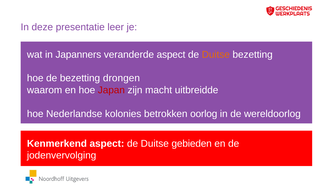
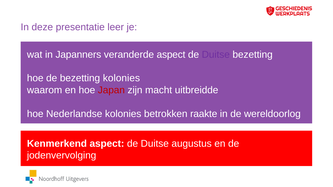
Duitse colour: orange -> purple (216, 55)
bezetting drongen: drongen -> kolonies (121, 78)
oorlog: oorlog -> raakte (204, 114)
gebieden: gebieden -> augustus (192, 144)
